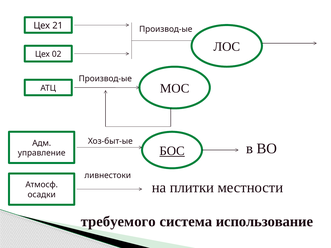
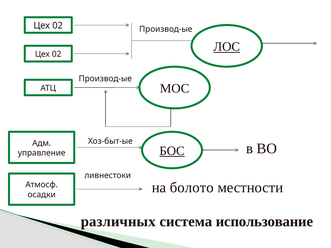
21: 21 -> 02 (58, 26)
ЛОС underline: none -> present (227, 47)
плитки: плитки -> болото (192, 188)
требуемого: требуемого -> различных (118, 222)
